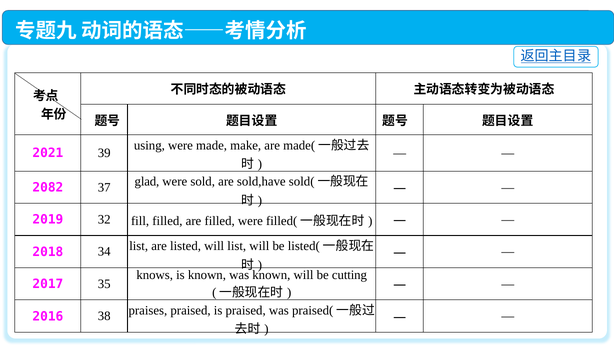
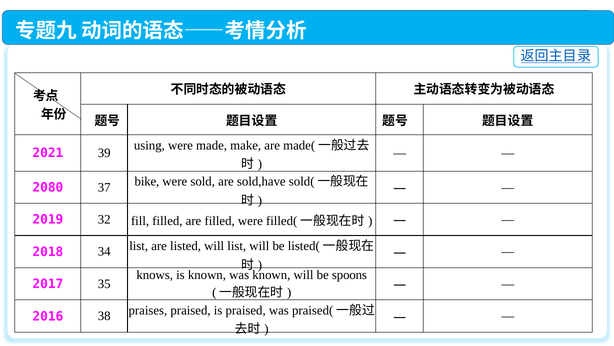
2082: 2082 -> 2080 (48, 187)
glad: glad -> bike (147, 181)
cutting: cutting -> spoons (349, 274)
